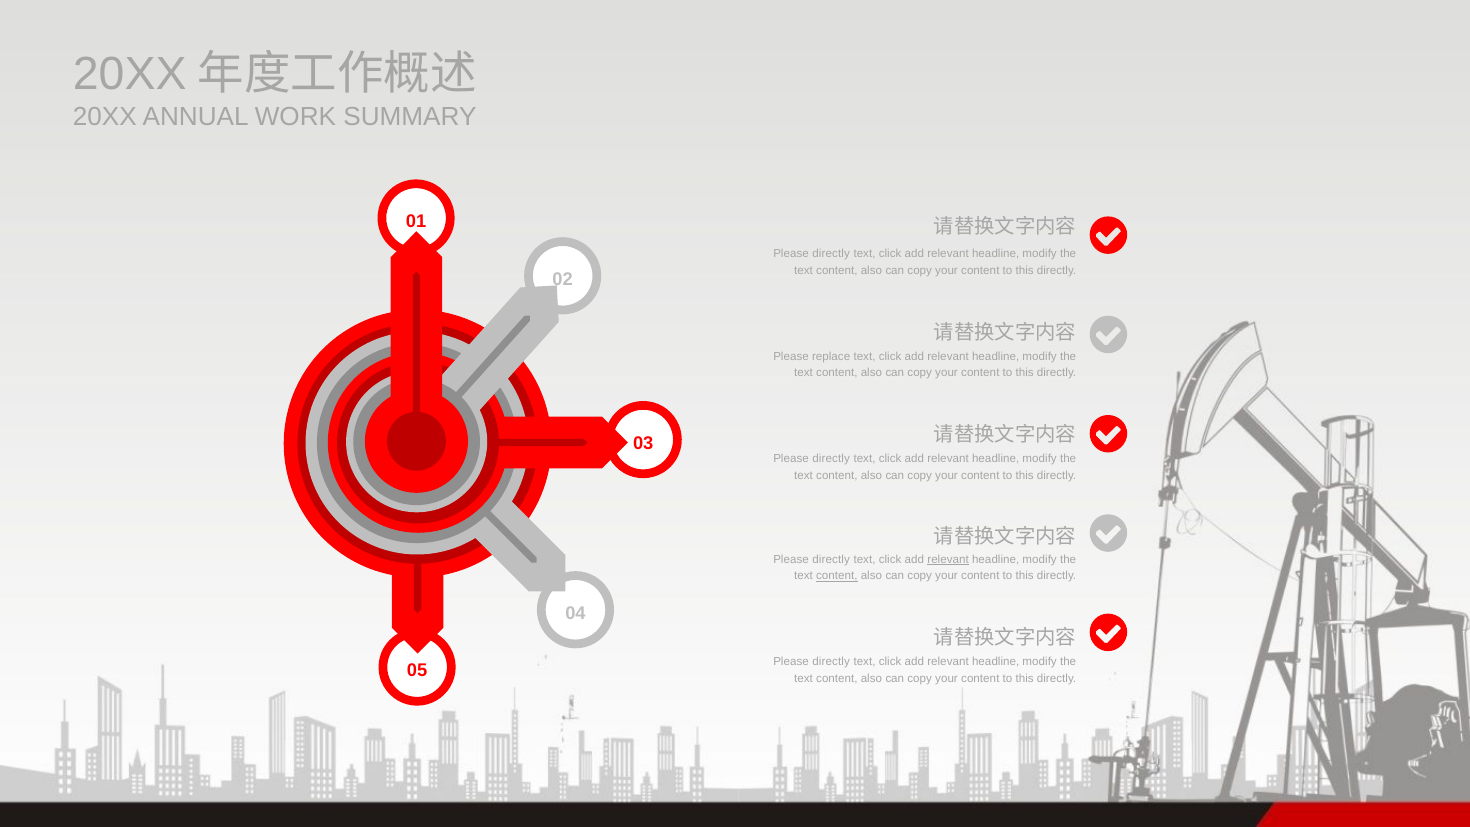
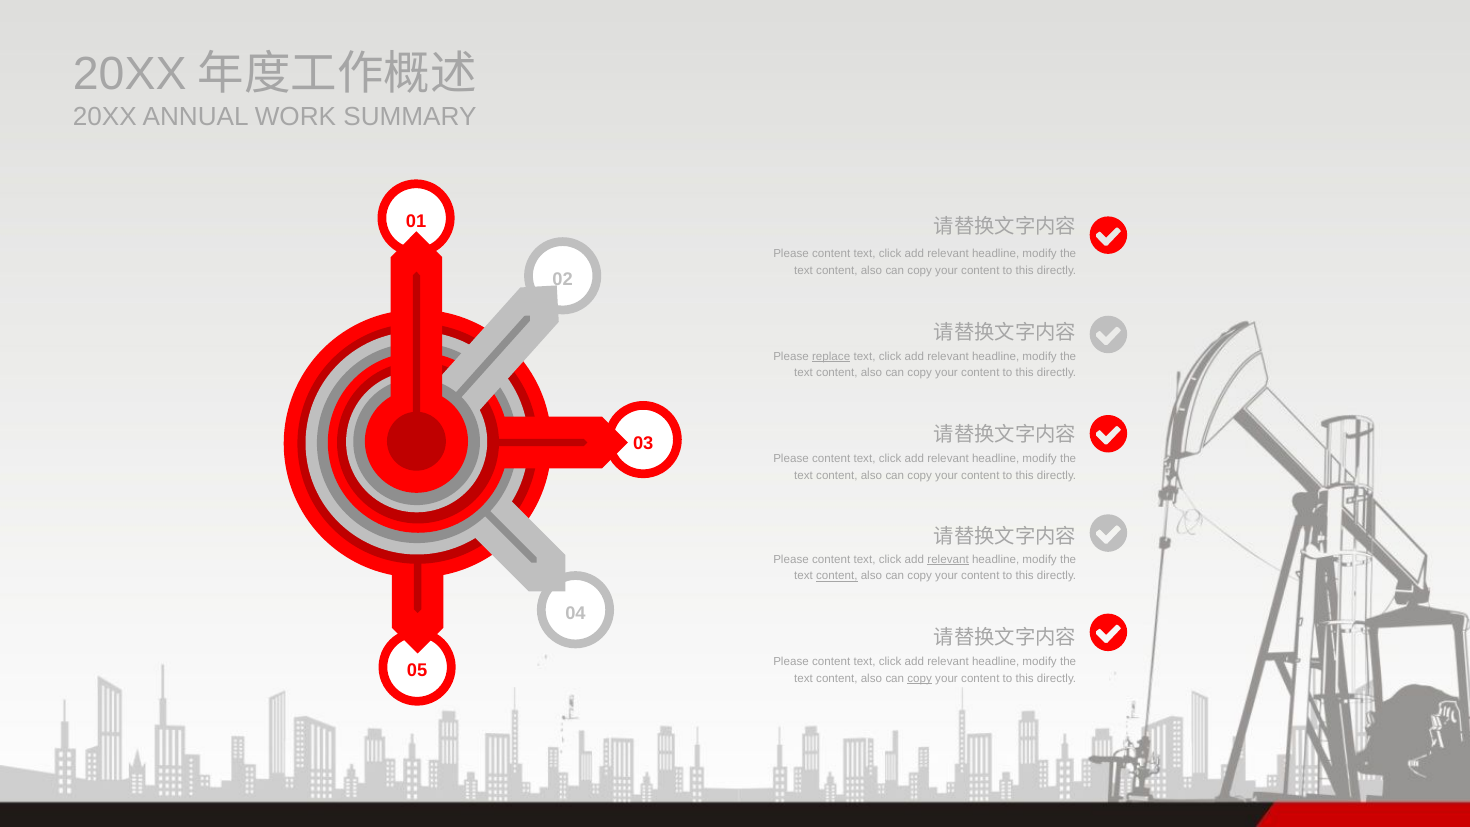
directly: directly -> content (831, 254)
replace underline: none -> present (831, 356)
directly: directly -> content (831, 458)
directly: directly -> content (831, 559)
directly: directly -> content (831, 662)
copy underline: none -> present (920, 678)
